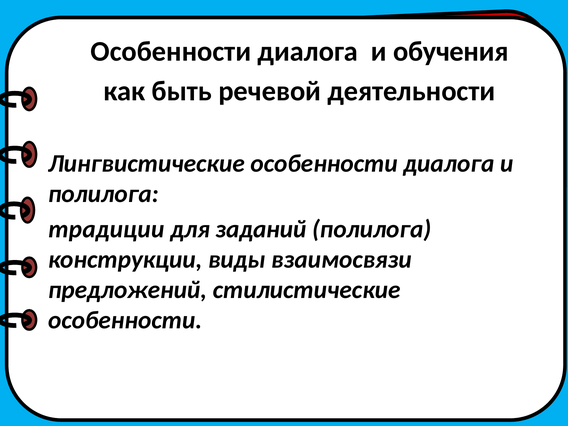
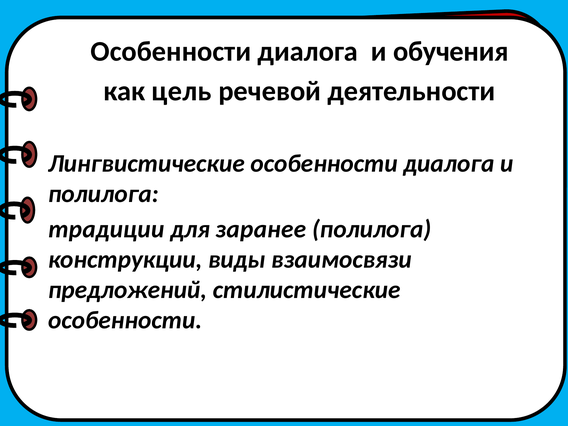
быть: быть -> цель (182, 91)
заданий: заданий -> заранее (261, 229)
